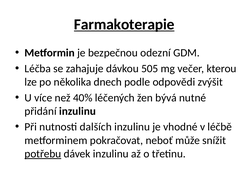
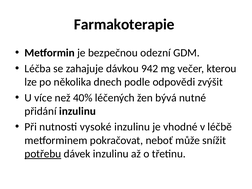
Farmakoterapie underline: present -> none (124, 24)
505: 505 -> 942 (150, 69)
dalších: dalších -> vysoké (96, 127)
